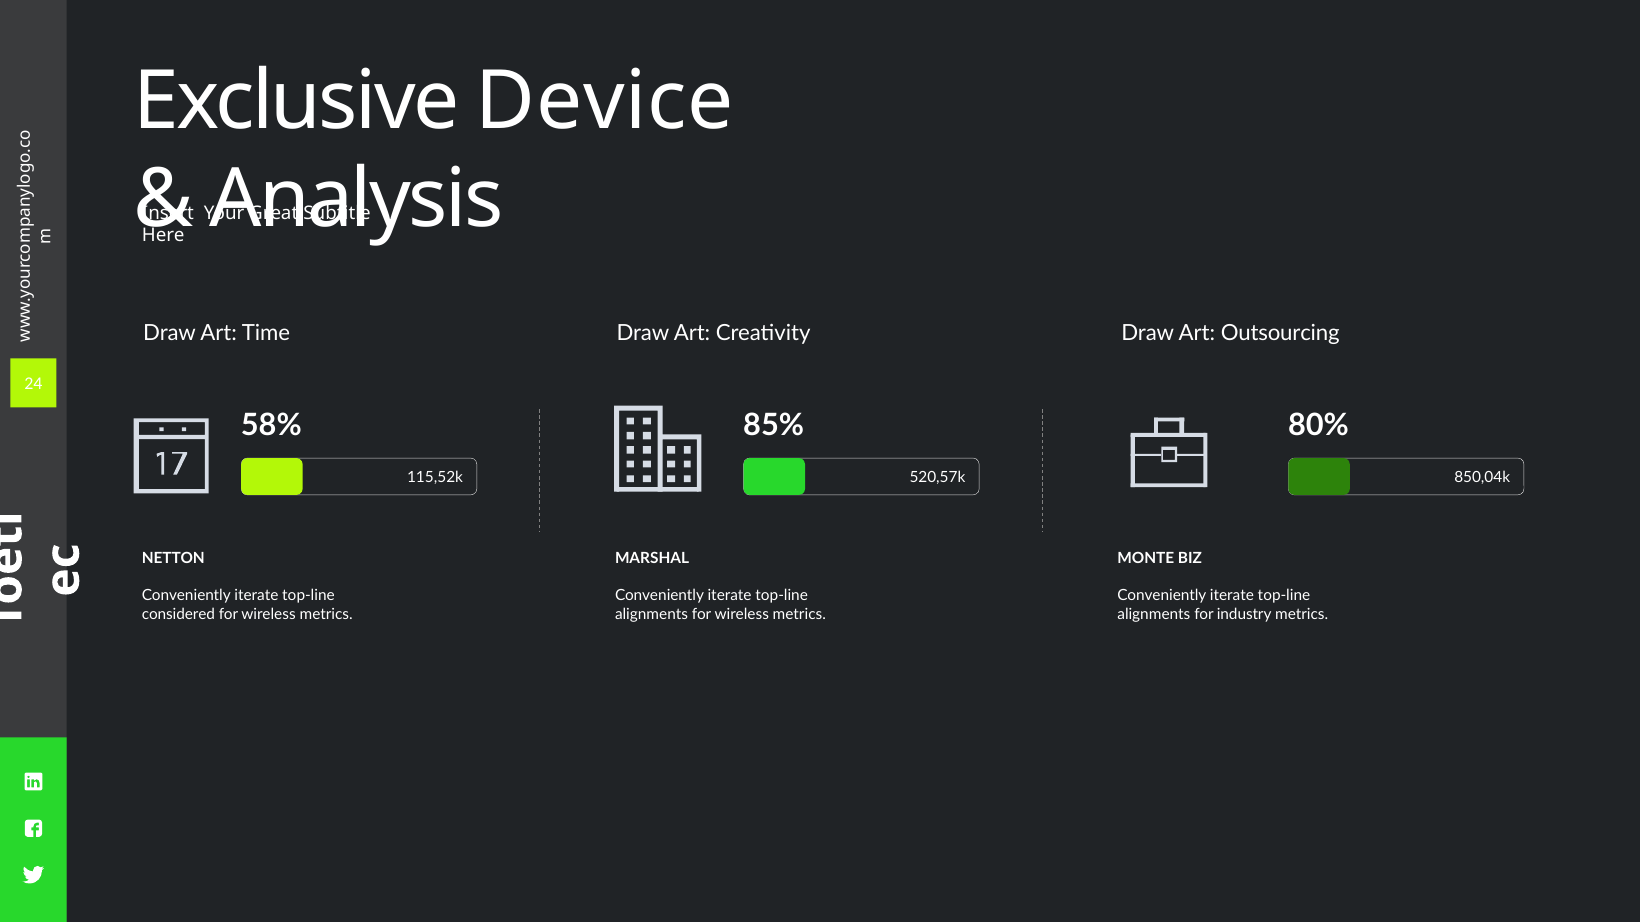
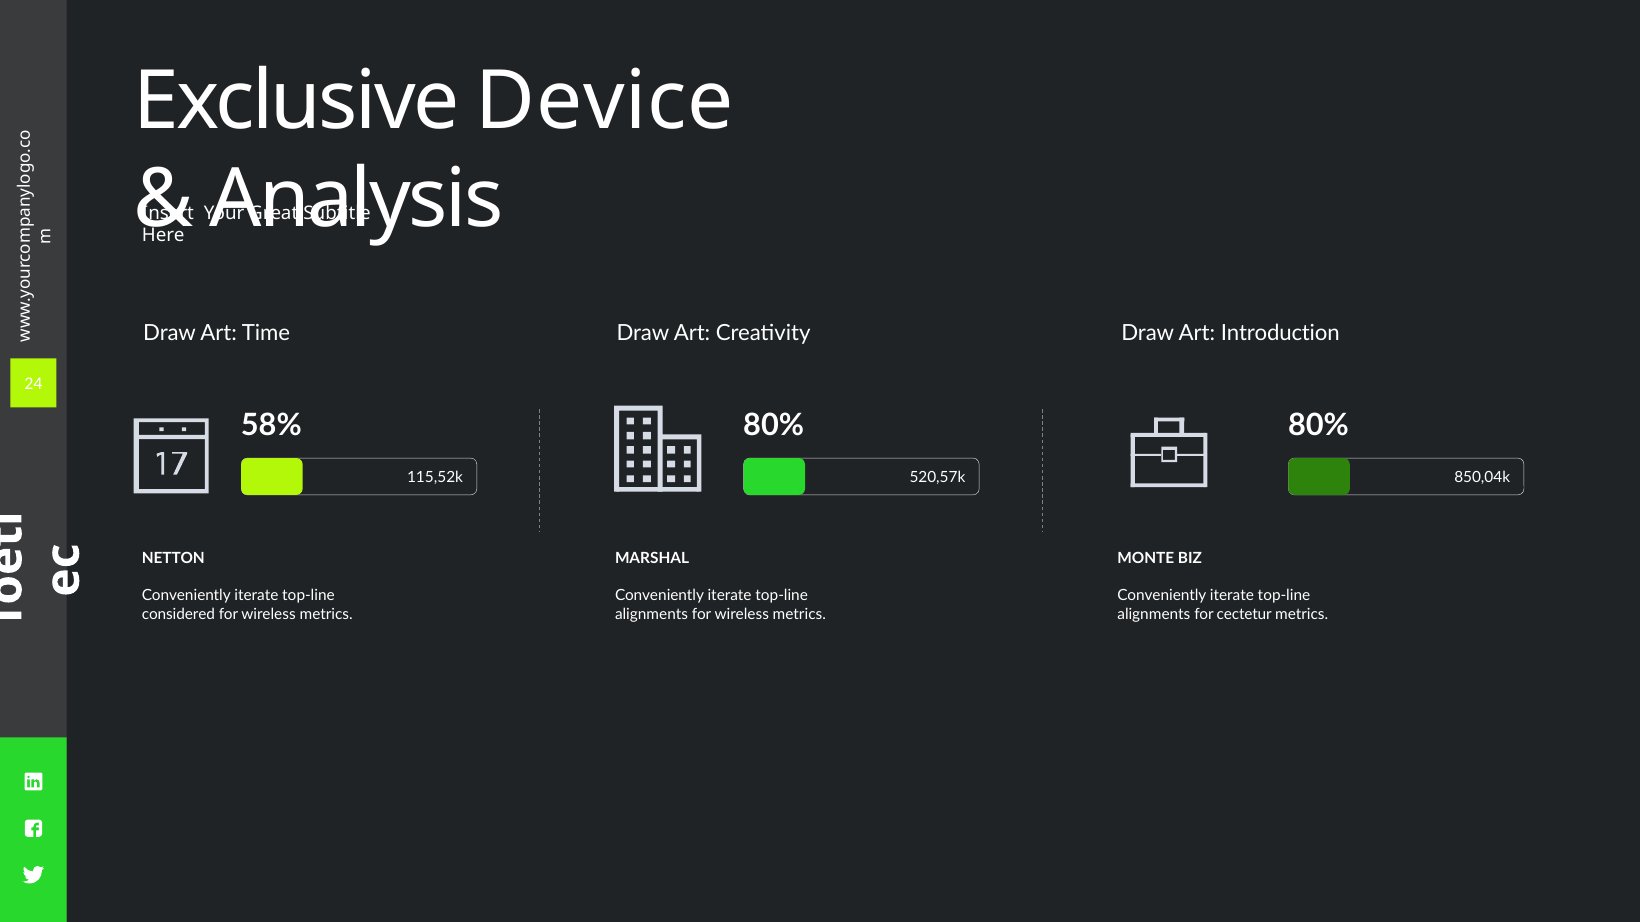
Outsourcing: Outsourcing -> Introduction (1280, 333)
85%: 85% -> 80% (774, 426)
industry: industry -> cectetur (1244, 614)
